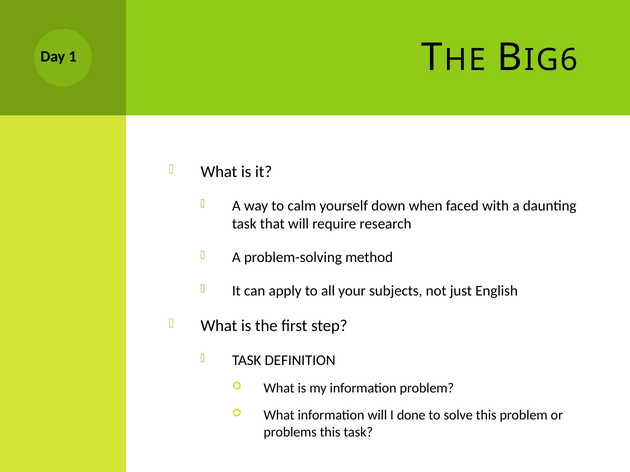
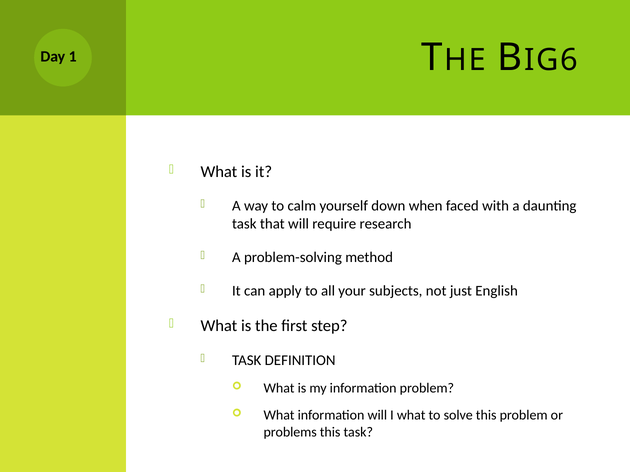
I done: done -> what (411, 416)
